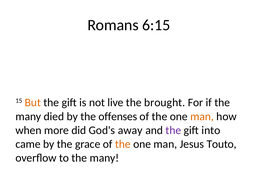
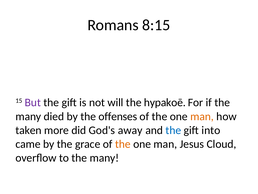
6:15: 6:15 -> 8:15 (156, 25)
But colour: orange -> purple (33, 102)
live: live -> will (115, 102)
brought: brought -> hypakoē (165, 102)
when: when -> taken (29, 130)
the colour: purple -> blue (173, 130)
Touto: Touto -> Cloud (222, 144)
